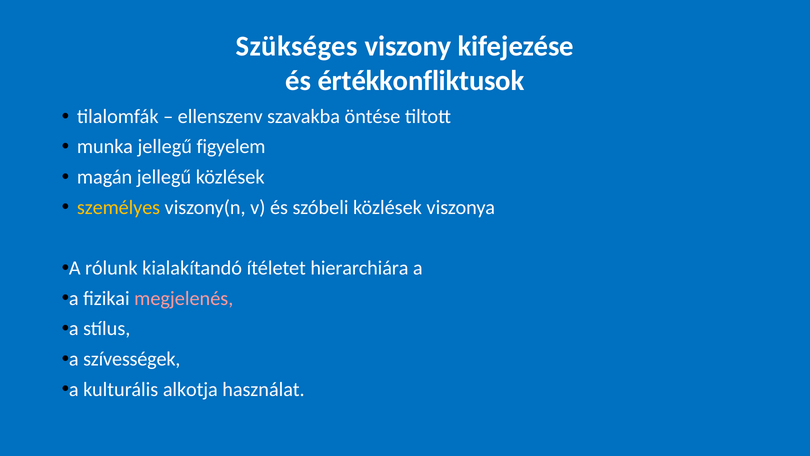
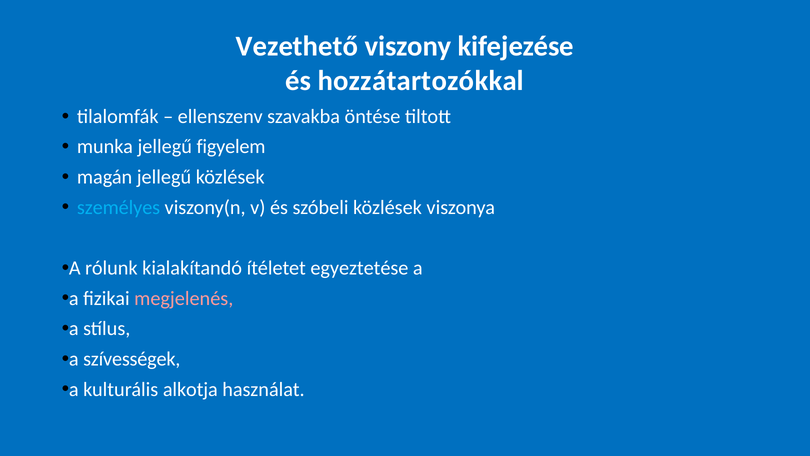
Szükséges: Szükséges -> Vezethető (297, 46)
értékkonfliktusok: értékkonfliktusok -> hozzátartozókkal (421, 81)
személyes colour: yellow -> light blue (119, 207)
hierarchiára: hierarchiára -> egyeztetése (359, 268)
